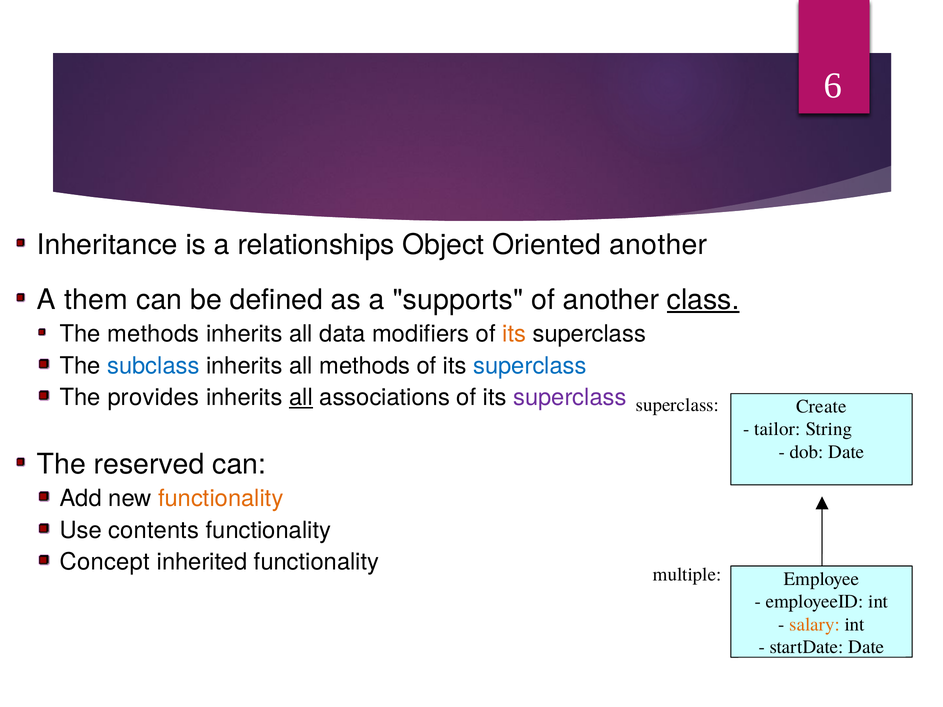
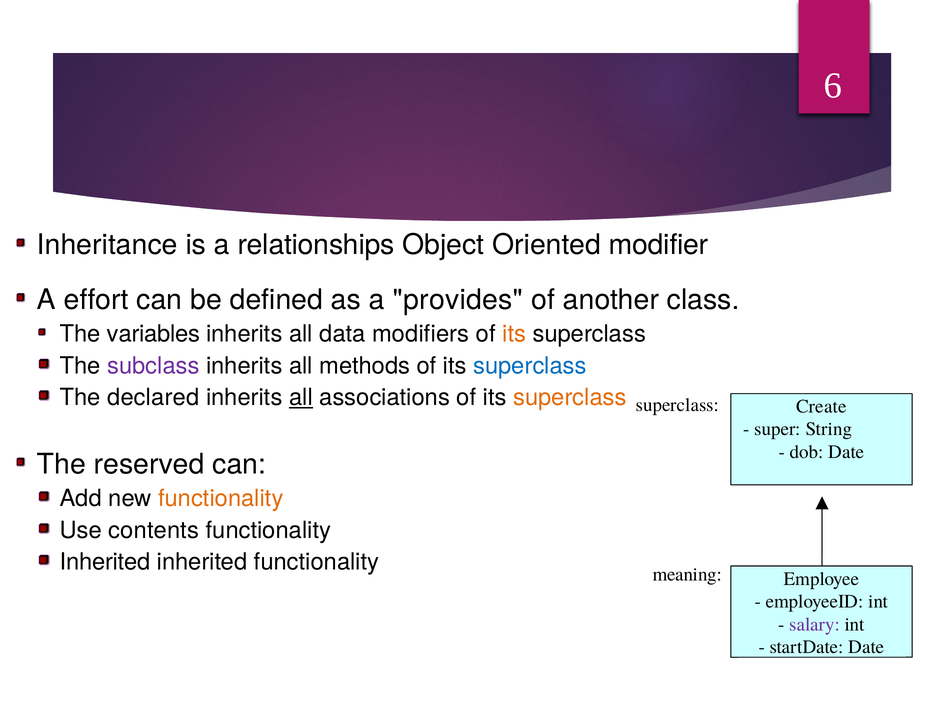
Oriented another: another -> modifier (659, 245)
them: them -> effort (96, 300)
supports: supports -> provides (458, 300)
class underline: present -> none (703, 300)
The methods: methods -> variables (153, 334)
subclass colour: blue -> purple (153, 366)
provides: provides -> declared (153, 398)
superclass colour: purple -> orange (570, 398)
tailor: tailor -> super (778, 429)
Concept: Concept -> Inherited (105, 562)
multiple: multiple -> meaning (687, 575)
salary colour: orange -> purple (815, 625)
